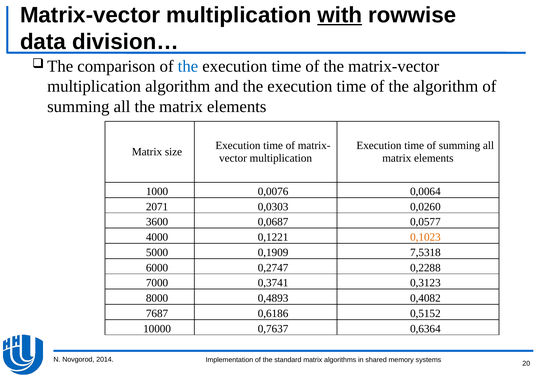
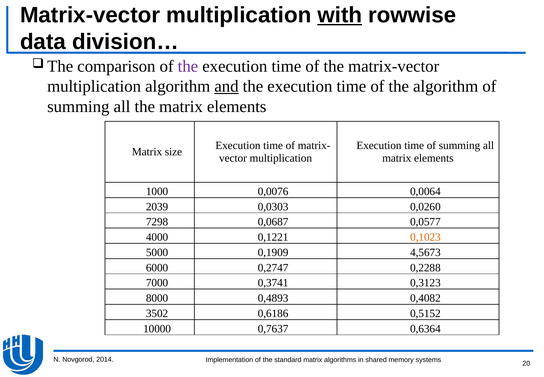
the colour: blue -> purple (188, 66)
and underline: none -> present (226, 86)
2071: 2071 -> 2039 (157, 206)
3600: 3600 -> 7298 (157, 222)
7,5318: 7,5318 -> 4,5673 (425, 252)
7687: 7687 -> 3502 (157, 313)
